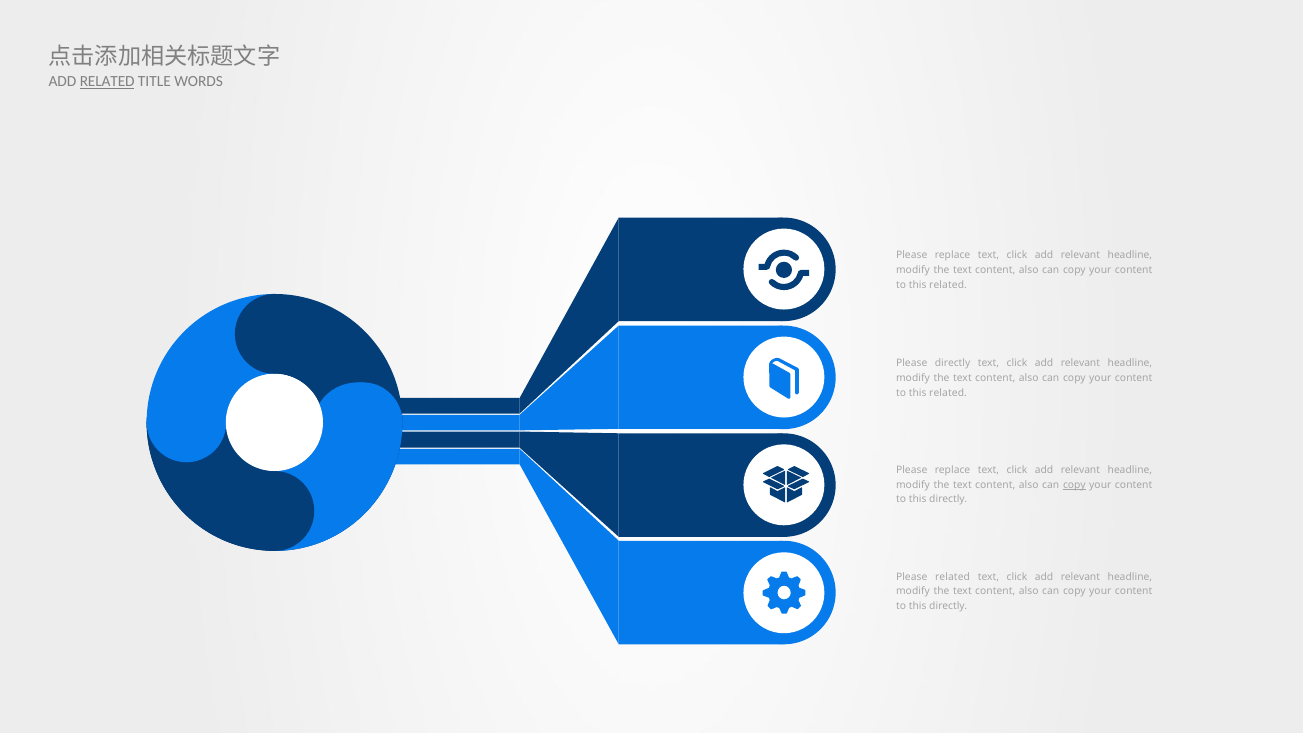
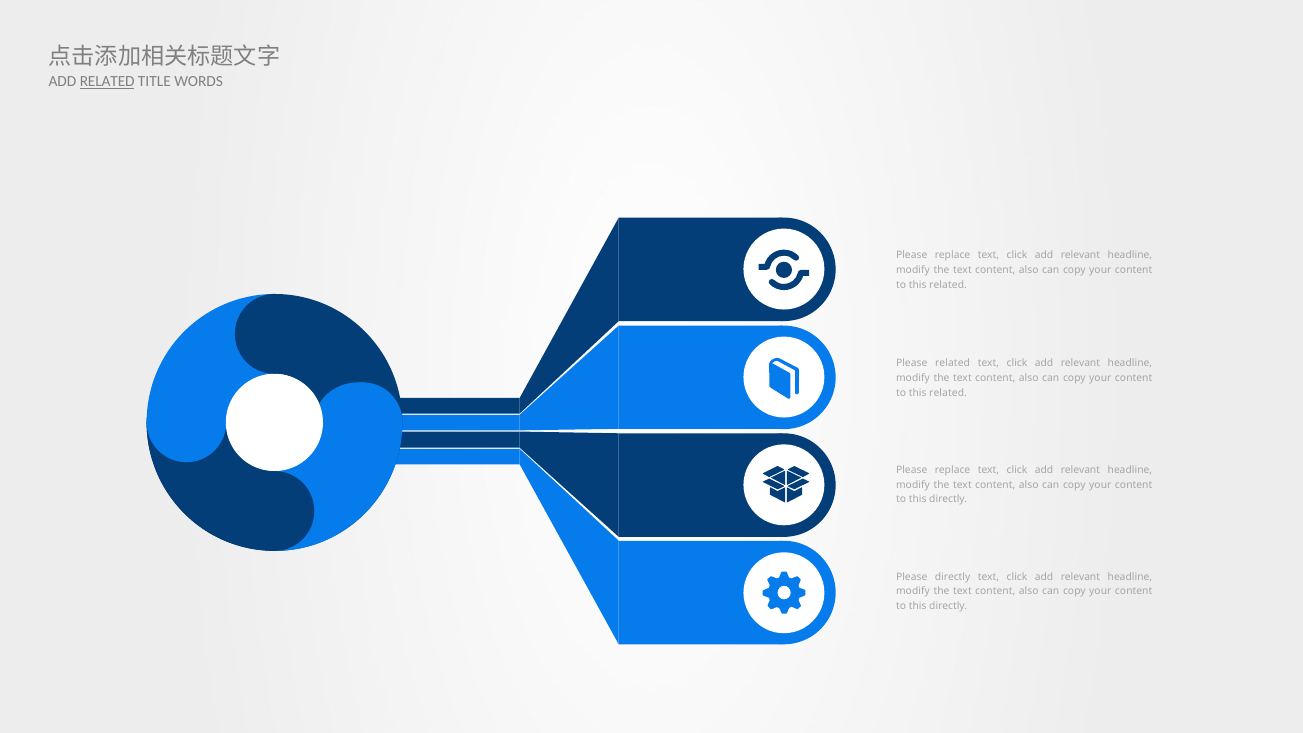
Please directly: directly -> related (953, 363)
copy underline: present -> none (1074, 485)
Please related: related -> directly (953, 577)
